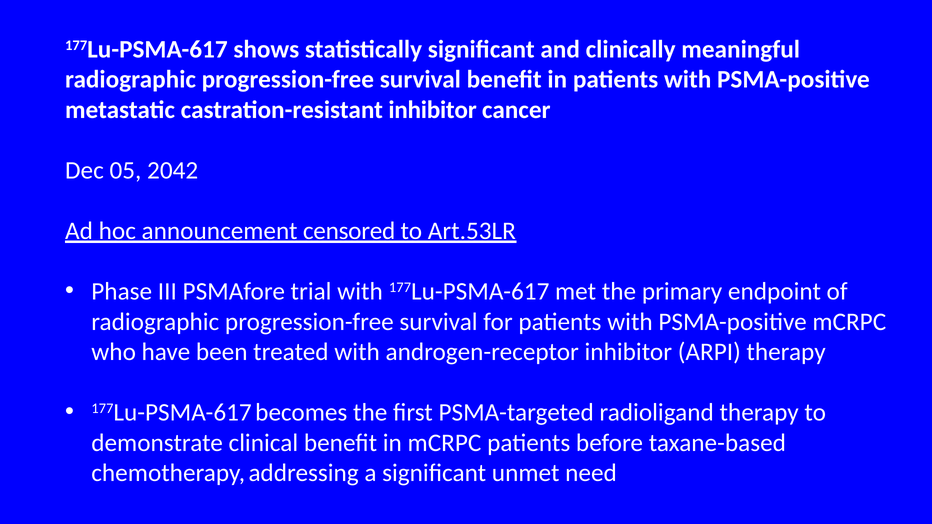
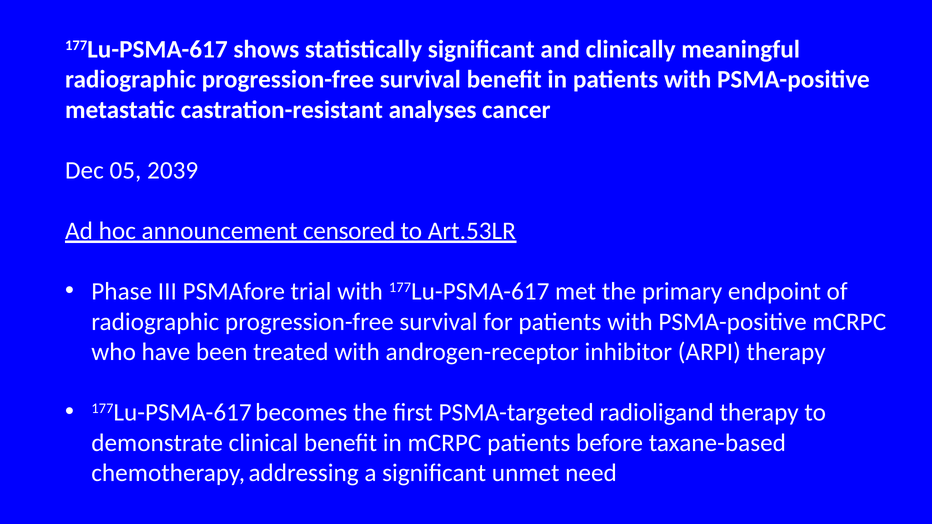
castration-resistant inhibitor: inhibitor -> analyses (433, 110)
2042: 2042 -> 2039 (173, 171)
